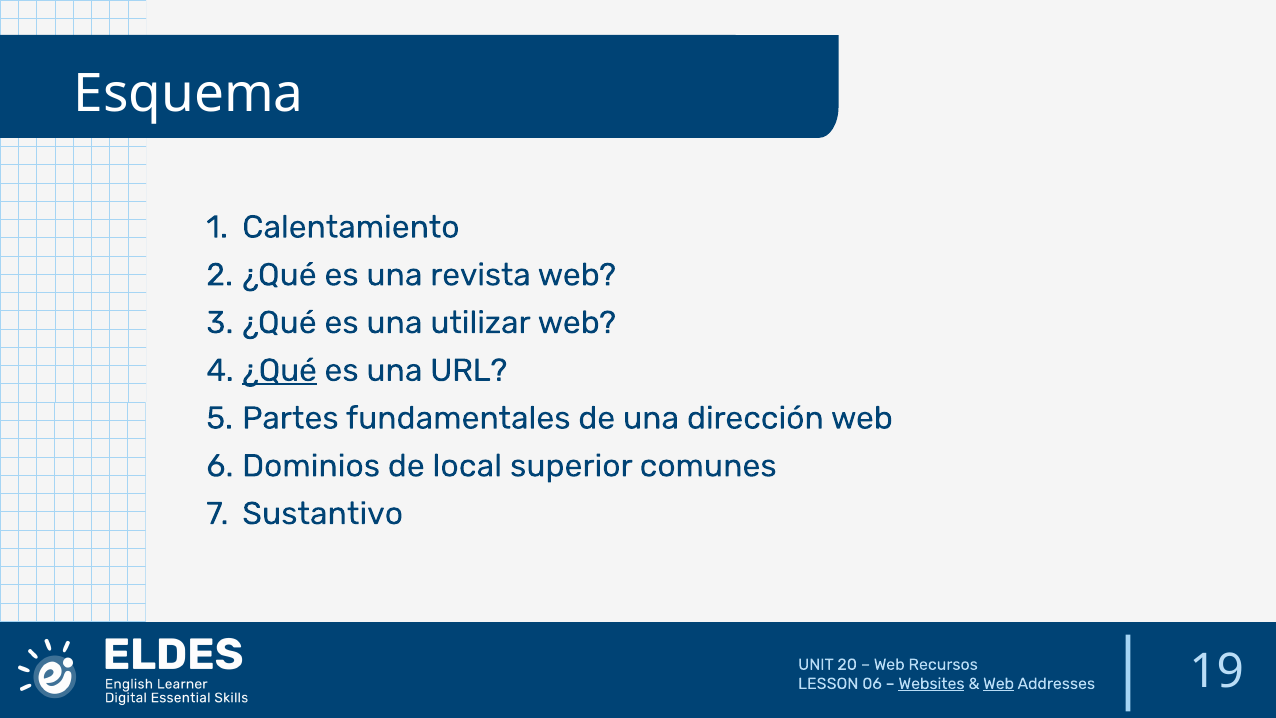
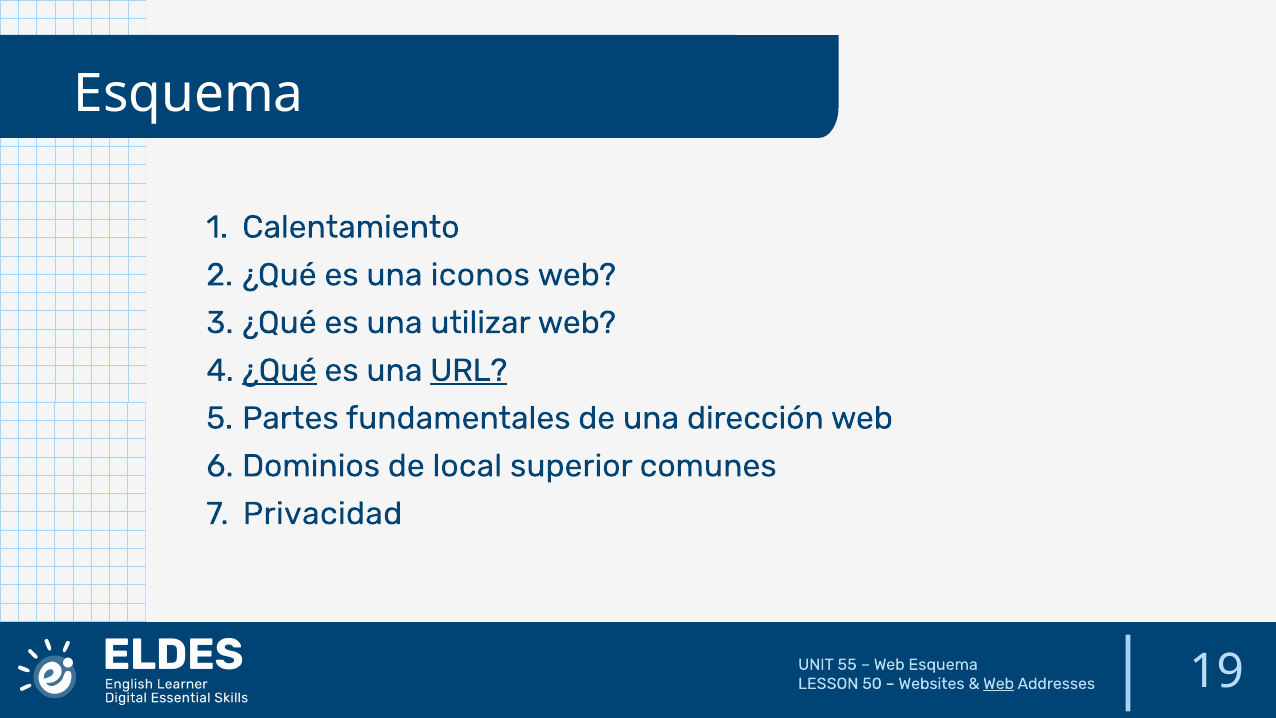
revista: revista -> iconos (480, 275)
URL underline: none -> present (469, 370)
Sustantivo: Sustantivo -> Privacidad (322, 513)
20: 20 -> 55 (847, 664)
Web Recursos: Recursos -> Esquema (943, 664)
06: 06 -> 50 (872, 683)
Websites underline: present -> none (931, 683)
